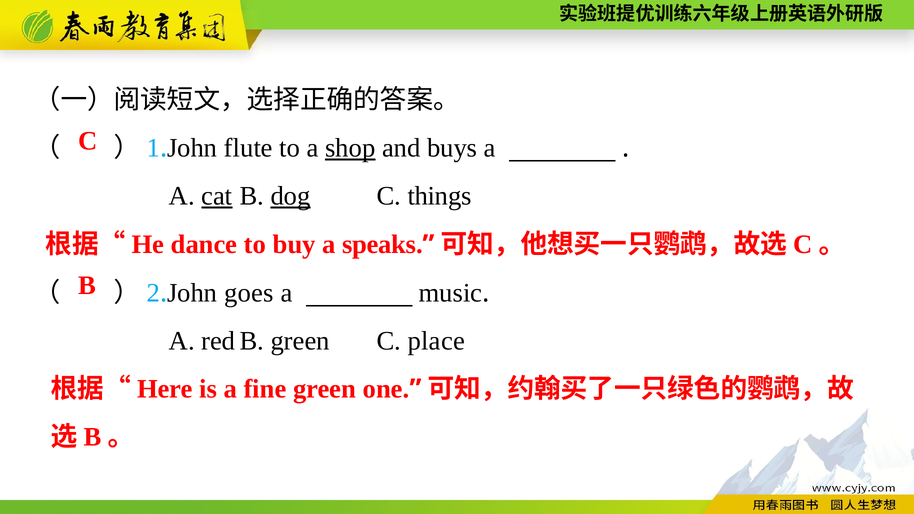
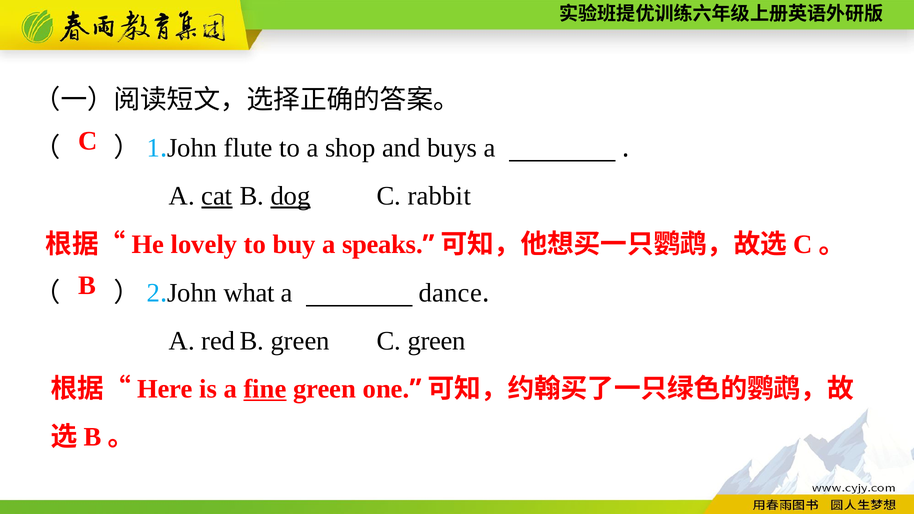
shop underline: present -> none (350, 148)
things: things -> rabbit (439, 196)
dance: dance -> lovely (204, 245)
goes: goes -> what (249, 293)
music: music -> dance (450, 293)
C place: place -> green (437, 341)
fine underline: none -> present (265, 389)
